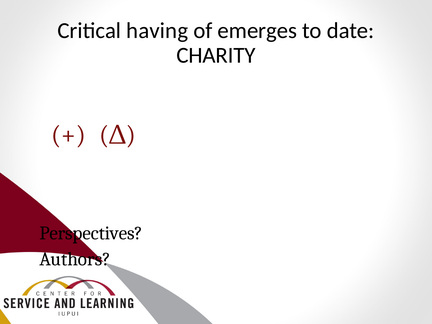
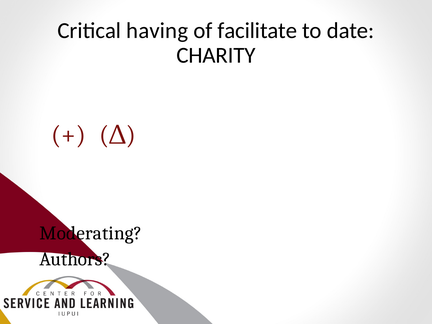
emerges: emerges -> facilitate (257, 31)
Perspectives: Perspectives -> Moderating (91, 233)
